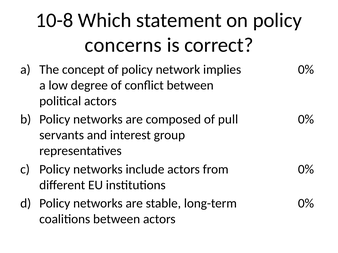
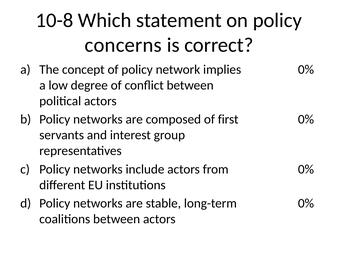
pull: pull -> first (228, 120)
